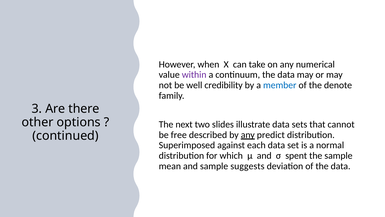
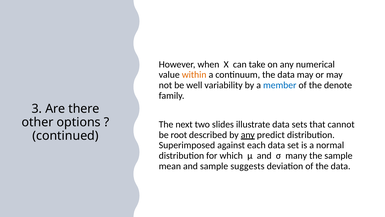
within colour: purple -> orange (194, 75)
credibility: credibility -> variability (224, 85)
free: free -> root (179, 135)
spent: spent -> many (296, 155)
